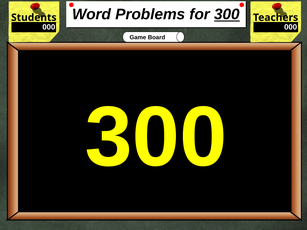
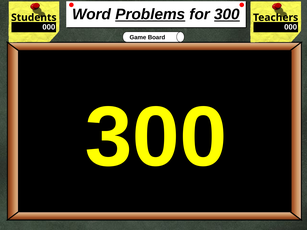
Problems underline: none -> present (150, 14)
